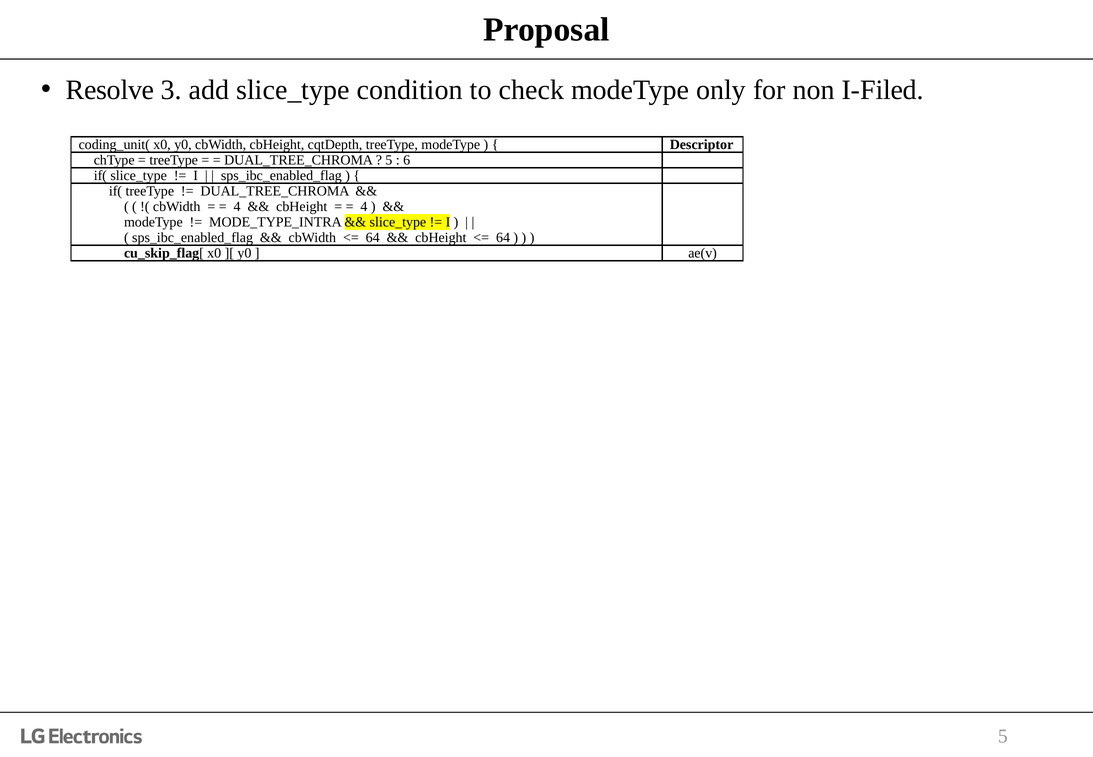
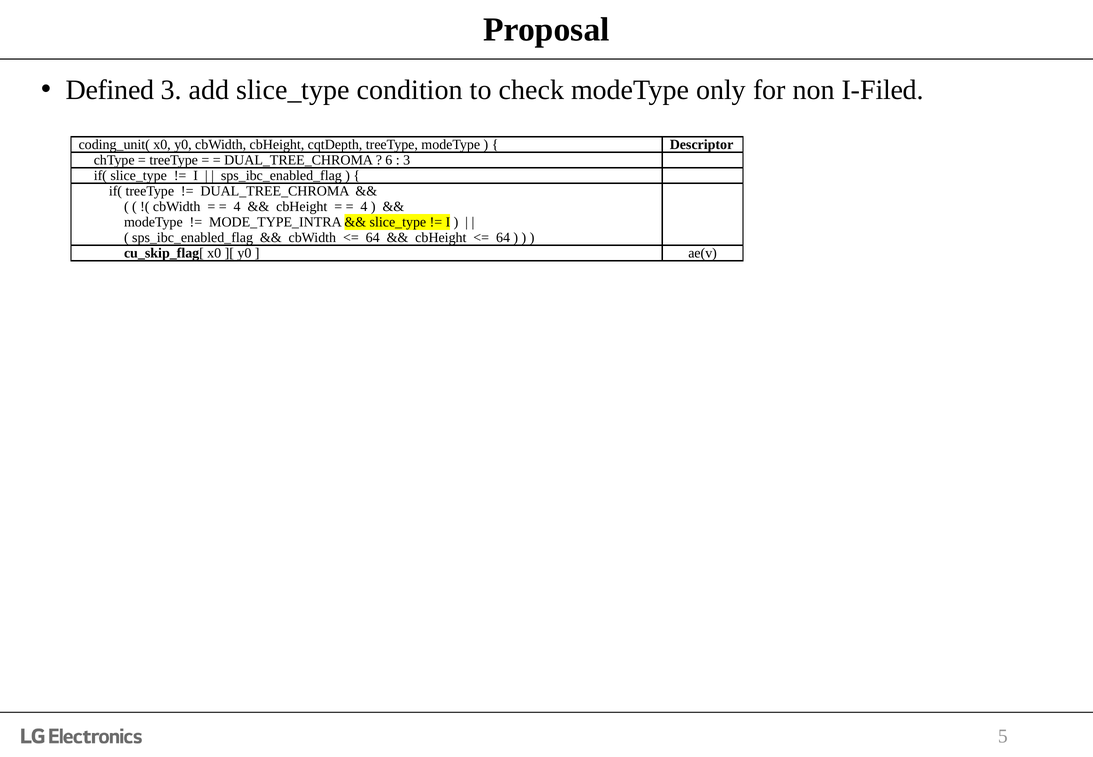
Resolve: Resolve -> Defined (110, 90)
5: 5 -> 6 (389, 160)
6: 6 -> 3 (407, 160)
